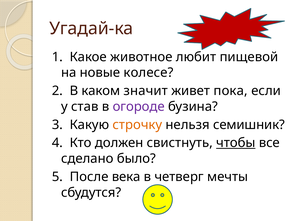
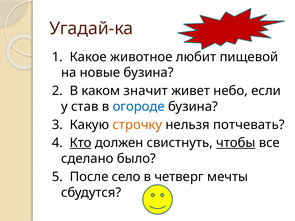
новые колесе: колесе -> бузина (149, 73)
пока: пока -> небо (231, 91)
огороде colour: purple -> blue (139, 107)
семишник: семишник -> потчевать (249, 125)
Кто underline: none -> present (81, 143)
века: века -> село (126, 177)
